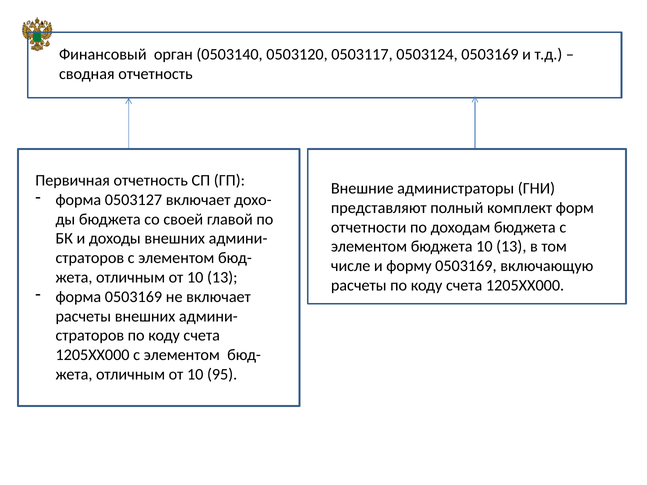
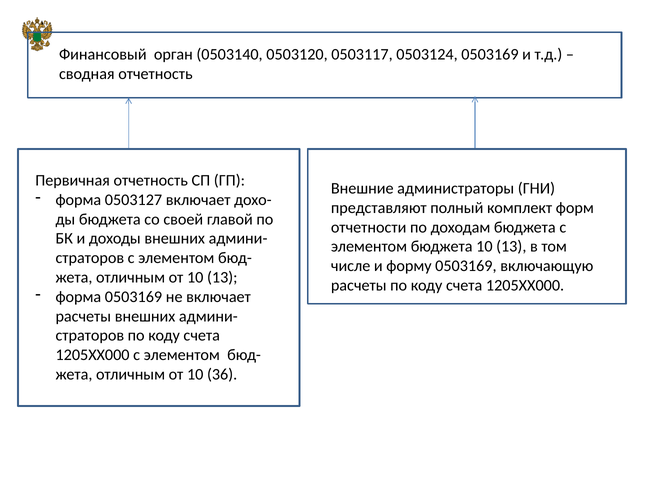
95: 95 -> 36 (222, 375)
